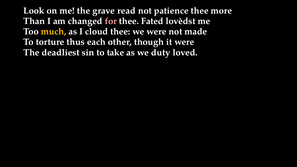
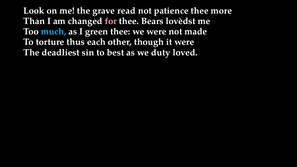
Fated: Fated -> Bears (152, 21)
much colour: yellow -> light blue (54, 32)
cloud: cloud -> green (97, 32)
take: take -> best (115, 52)
